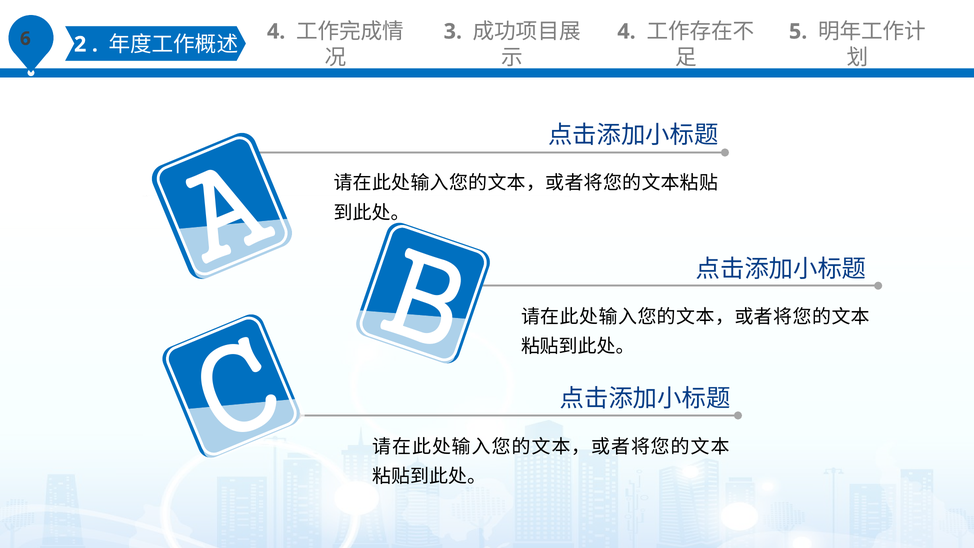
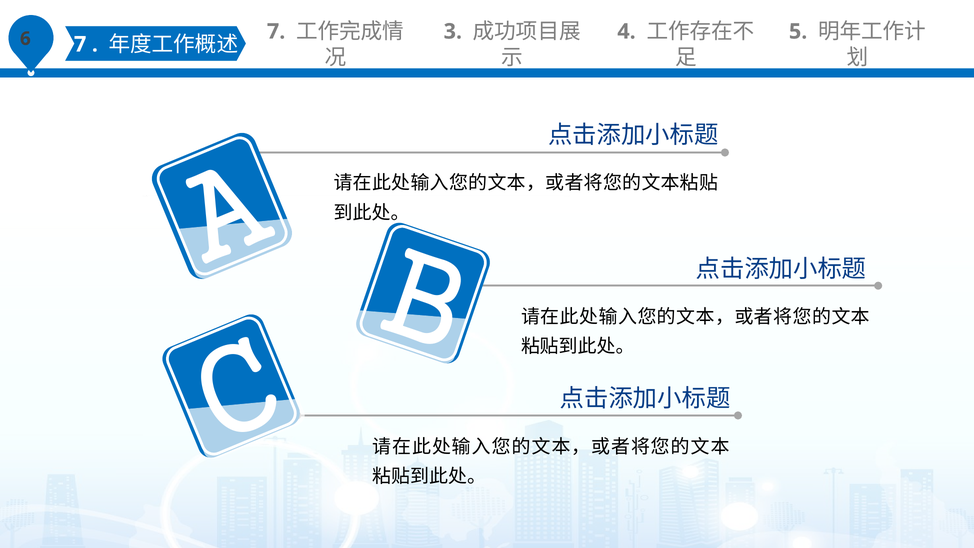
2: 2 -> 7 (80, 44)
4: 4 -> 7 (276, 31)
